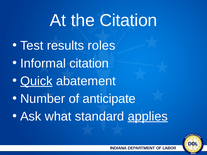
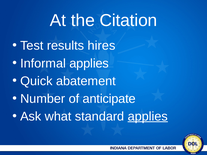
roles: roles -> hires (101, 46)
Informal citation: citation -> applies (89, 63)
Quick underline: present -> none (36, 81)
